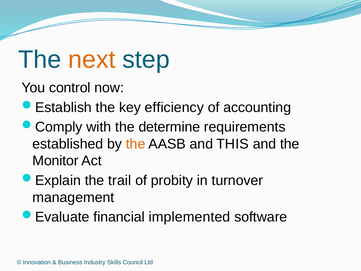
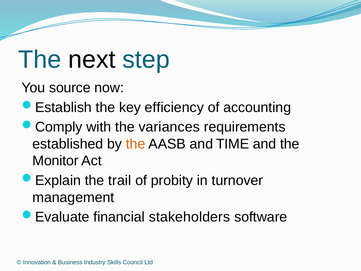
next colour: orange -> black (92, 60)
control: control -> source (70, 88)
determine: determine -> variances (169, 127)
THIS: THIS -> TIME (233, 144)
implemented: implemented -> stakeholders (189, 217)
